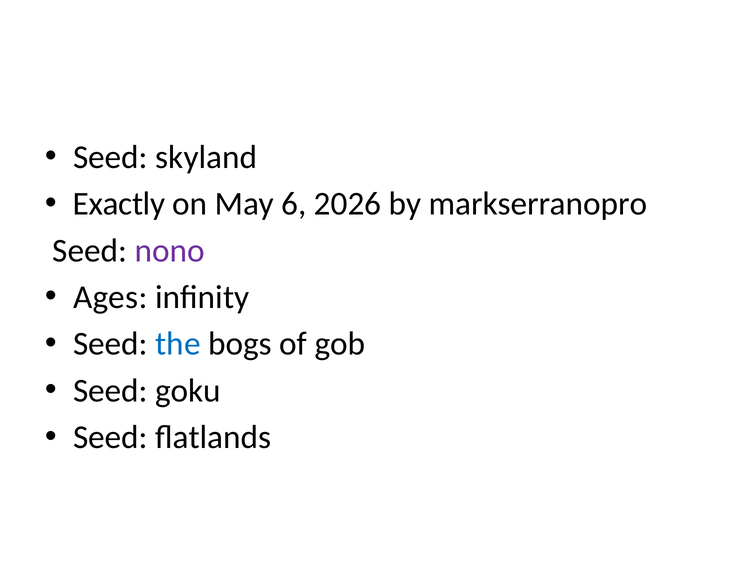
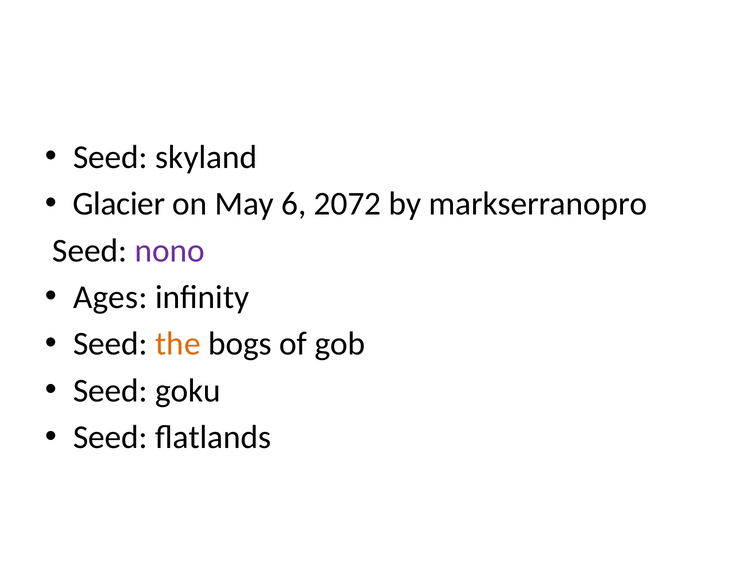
Exactly: Exactly -> Glacier (119, 204)
2026: 2026 -> 2072 (348, 204)
the colour: blue -> orange (178, 344)
